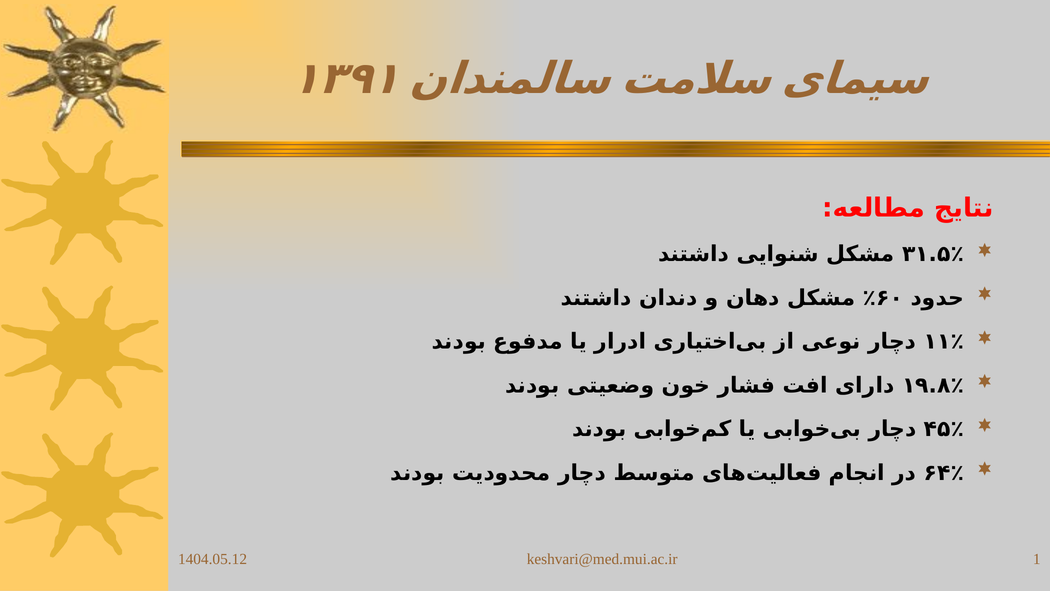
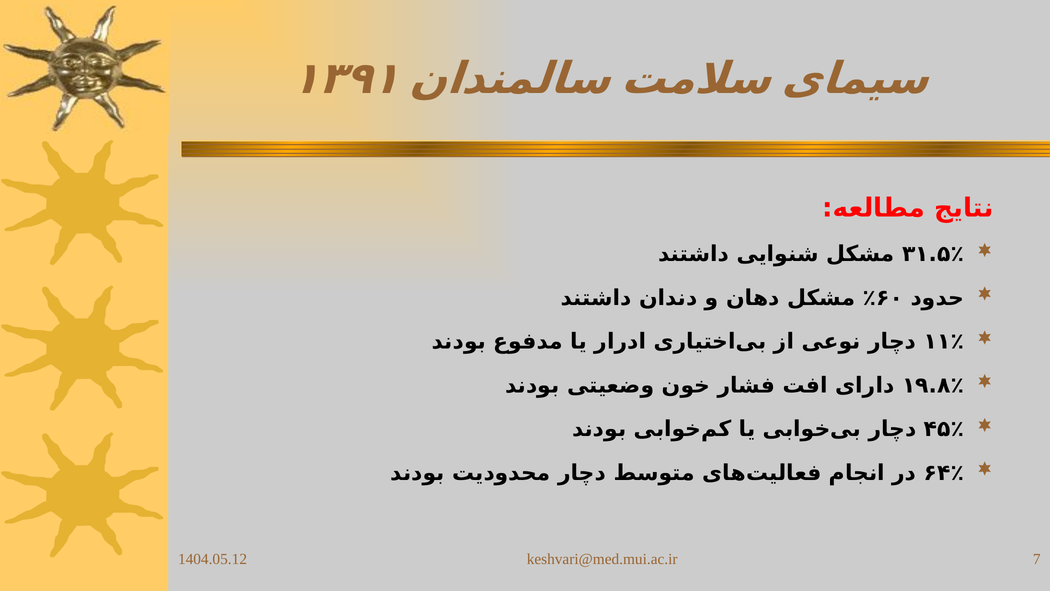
1: 1 -> 7 (1037, 559)
